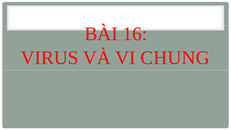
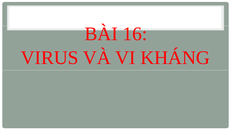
CHUNG: CHUNG -> KHÁNG (175, 58)
